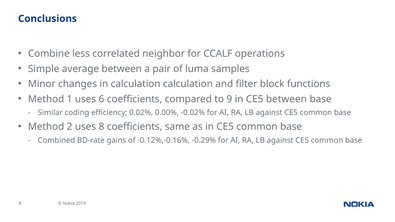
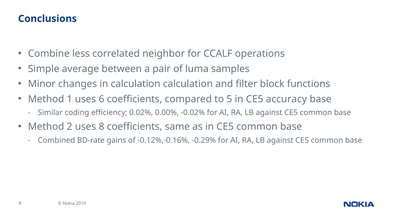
9: 9 -> 5 (229, 99)
CE5 between: between -> accuracy (286, 99)
